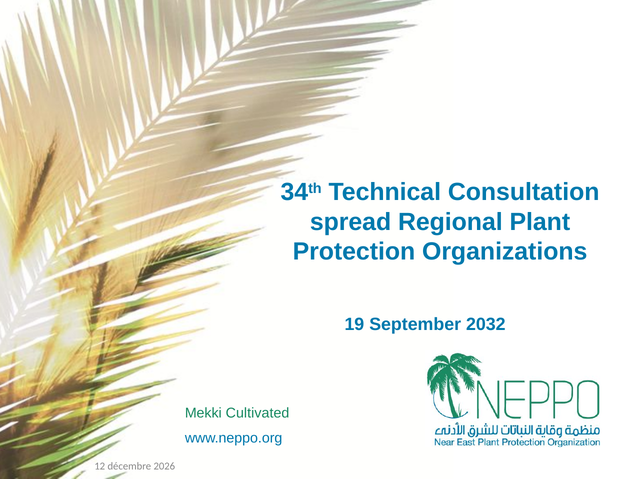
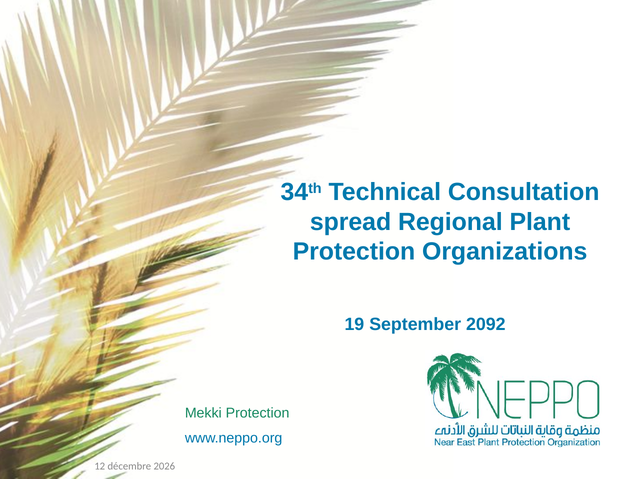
2032: 2032 -> 2092 (486, 325)
Mekki Cultivated: Cultivated -> Protection (258, 413)
